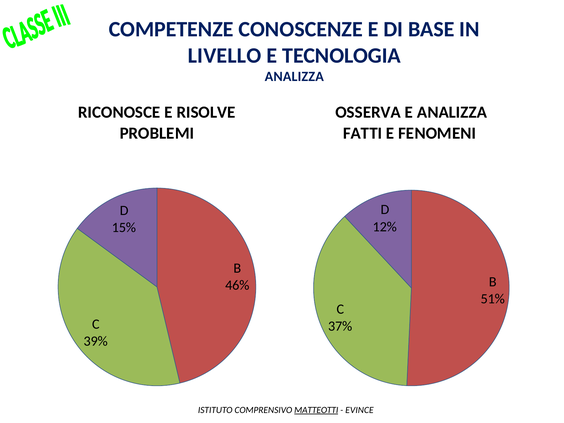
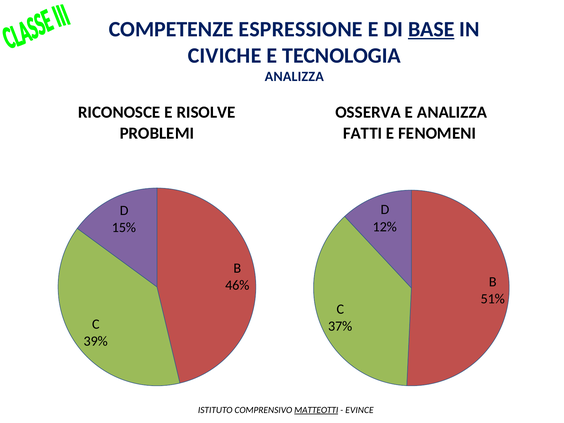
CONOSCENZE: CONOSCENZE -> ESPRESSIONE (301, 29)
BASE underline: none -> present (431, 29)
LIVELLO: LIVELLO -> CIVICHE (225, 55)
